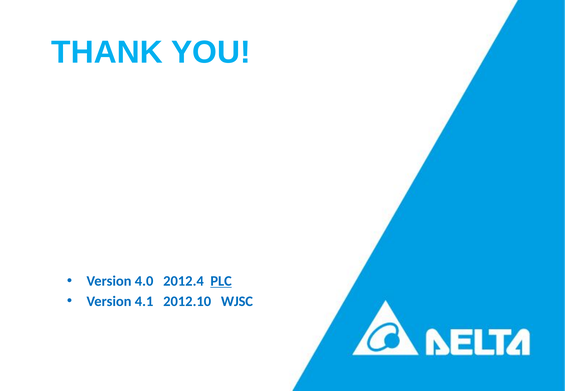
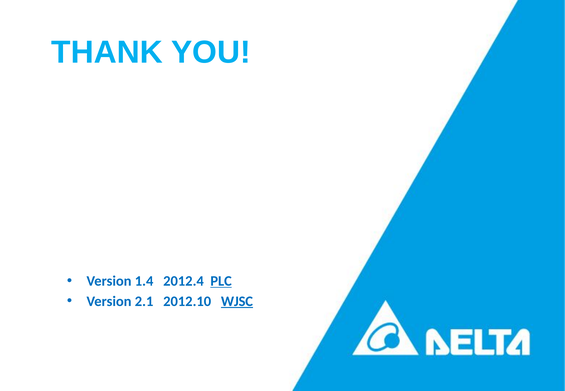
4.0: 4.0 -> 1.4 (144, 281)
4.1: 4.1 -> 2.1 (144, 301)
WJSC underline: none -> present (237, 301)
